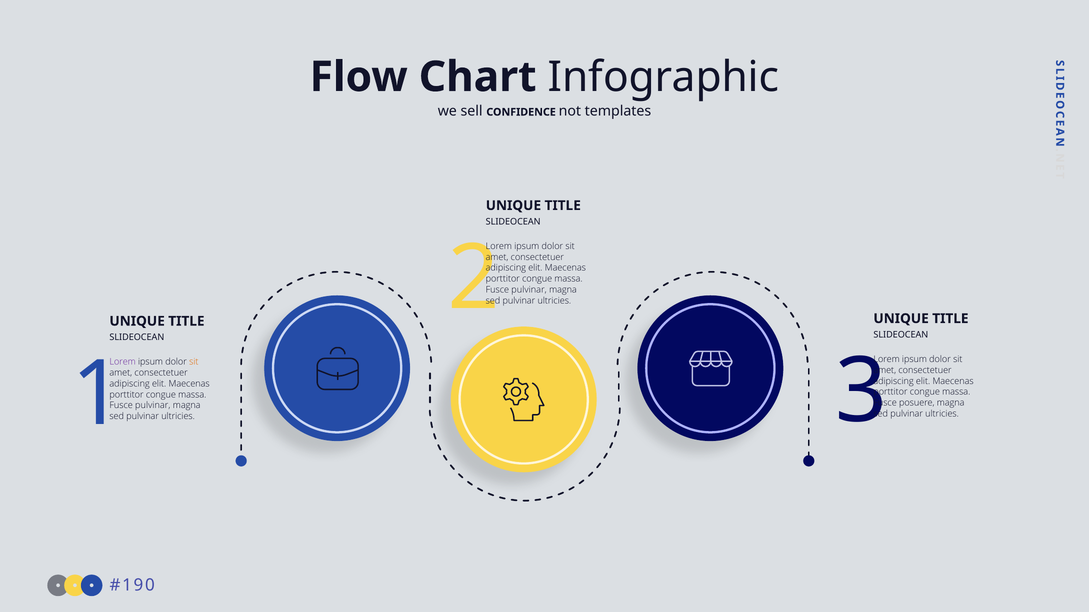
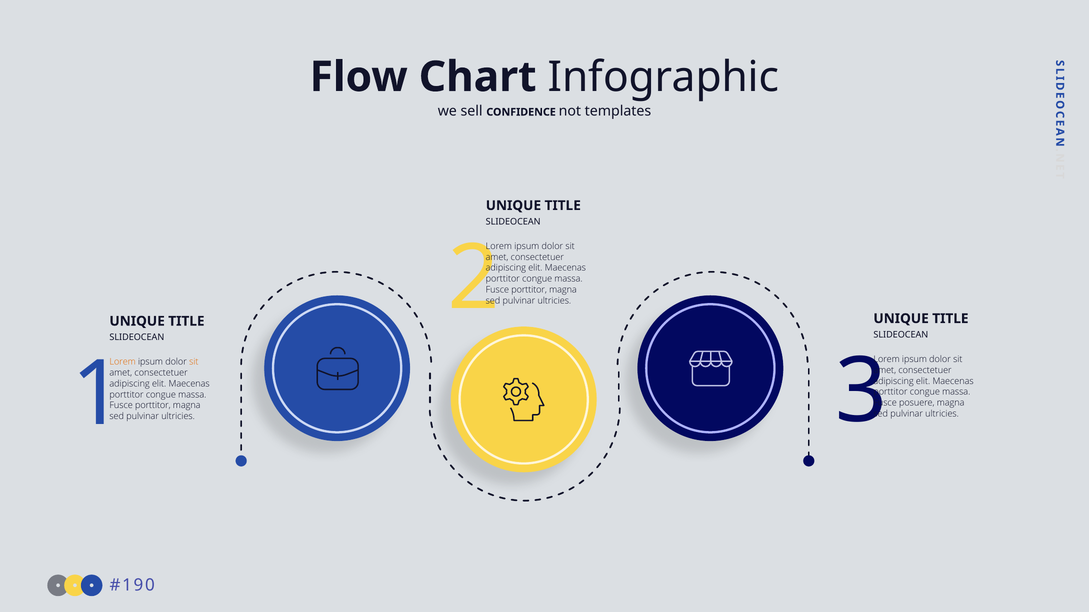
pulvinar: pulvinar -> porttitor (529, 290)
Lorem colour: purple -> orange (123, 362)
pulvinar: pulvinar -> porttitor (153, 406)
